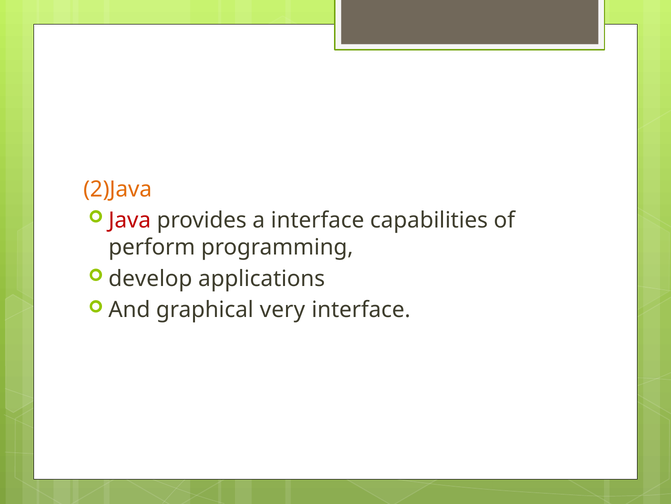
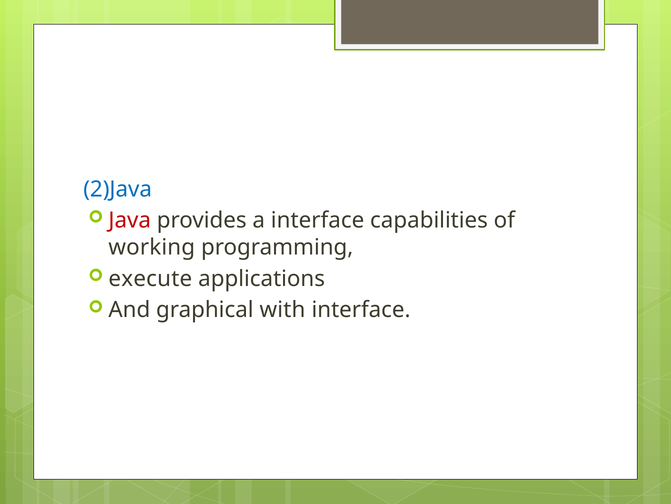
2)Java colour: orange -> blue (118, 189)
perform: perform -> working (152, 247)
develop: develop -> execute (150, 278)
very: very -> with (282, 310)
